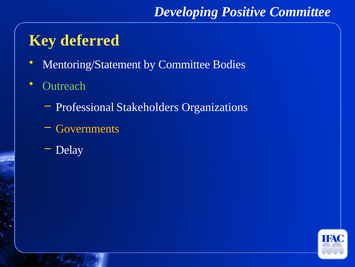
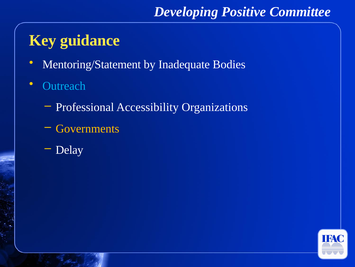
deferred: deferred -> guidance (90, 40)
by Committee: Committee -> Inadequate (184, 64)
Outreach colour: light green -> light blue (64, 86)
Stakeholders: Stakeholders -> Accessibility (148, 107)
